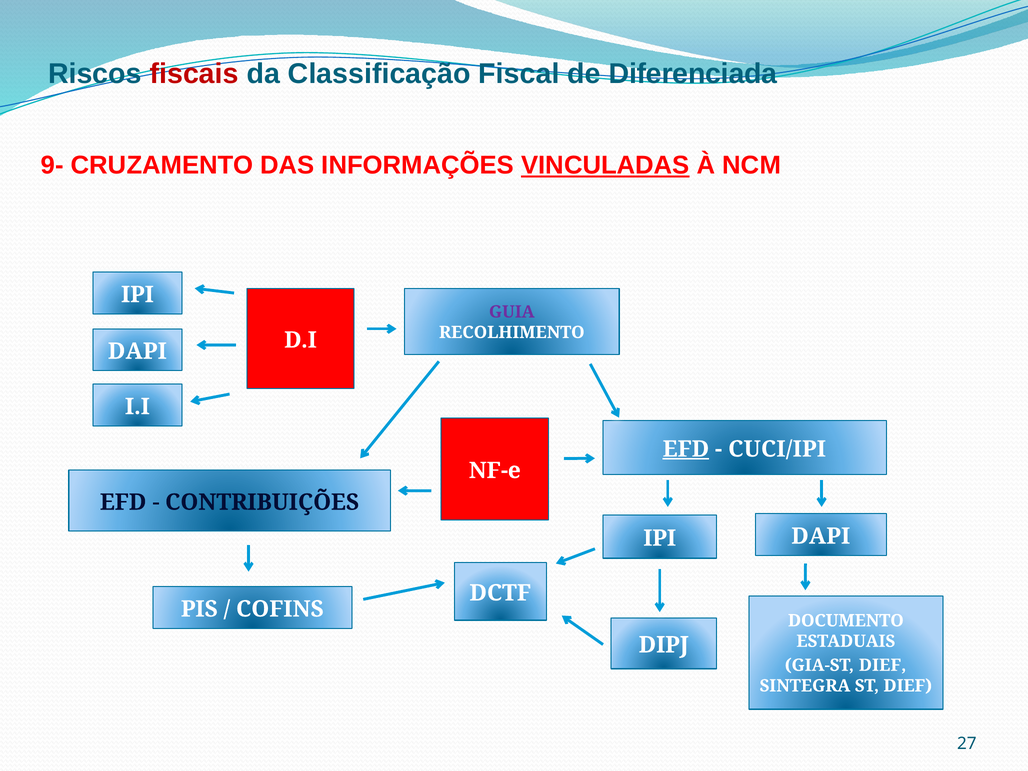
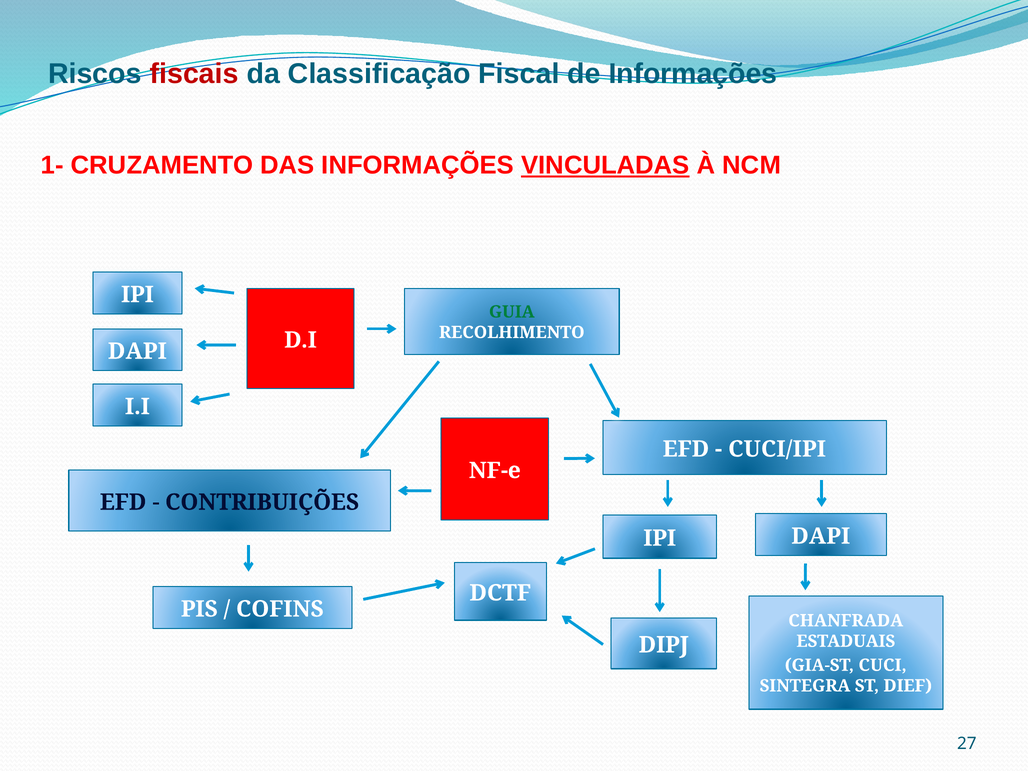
de Diferenciada: Diferenciada -> Informações (693, 74)
9-: 9- -> 1- (52, 165)
GUIA colour: purple -> green (512, 312)
EFD underline: present -> none (686, 449)
DOCUMENTO: DOCUMENTO -> CHANFRADA (846, 621)
GIA-ST DIEF: DIEF -> CUCI (883, 665)
